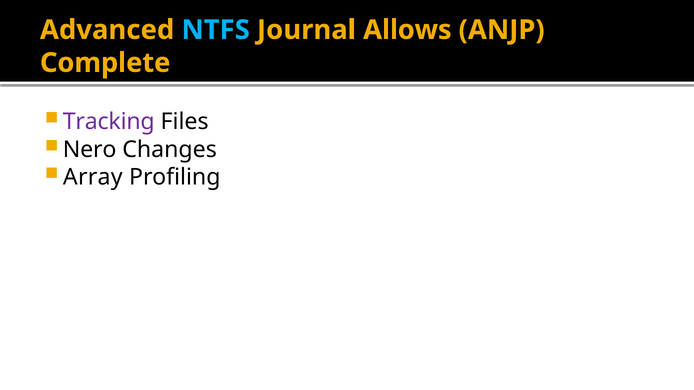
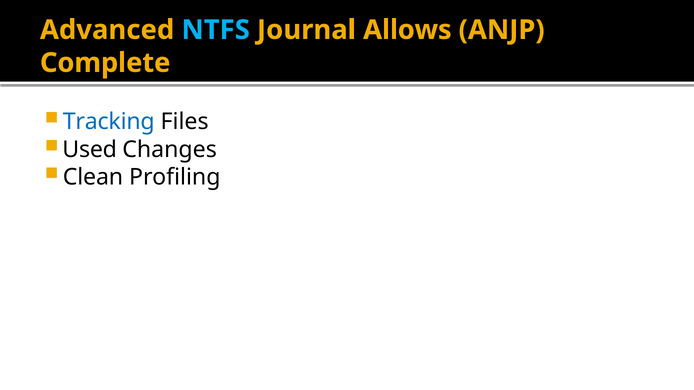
Tracking colour: purple -> blue (109, 122)
Nero: Nero -> Used (90, 150)
Array: Array -> Clean (93, 177)
